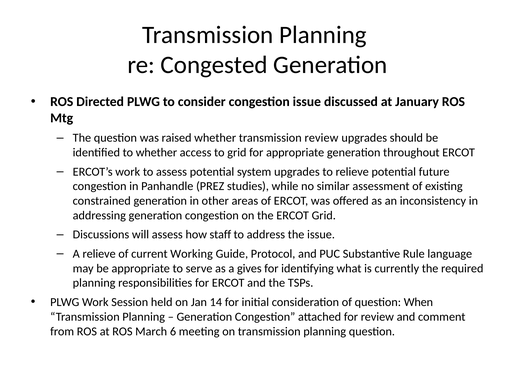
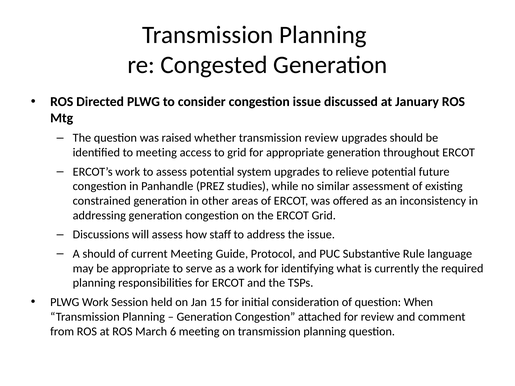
to whether: whether -> meeting (156, 153)
A relieve: relieve -> should (99, 254)
current Working: Working -> Meeting (192, 254)
a gives: gives -> work (249, 269)
14: 14 -> 15 (216, 302)
